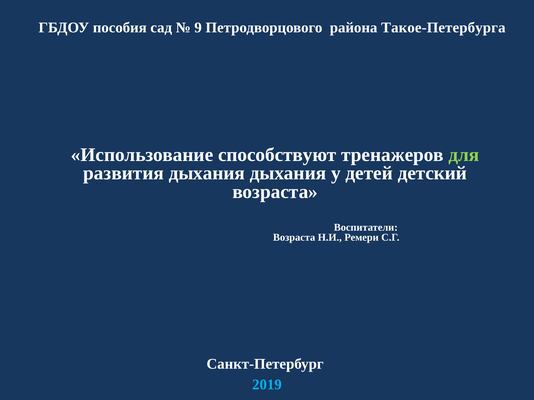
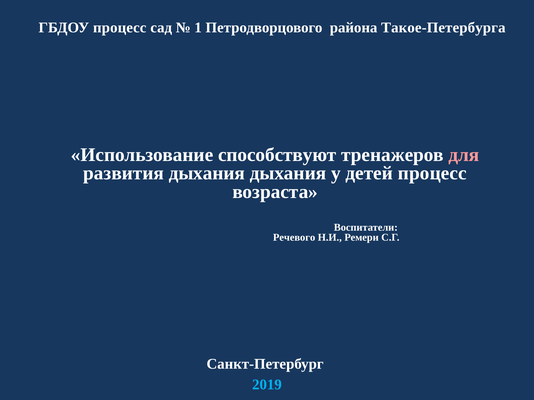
ГБДОУ пособия: пособия -> процесс (120, 28)
9: 9 -> 1 (198, 28)
для colour: light green -> pink (464, 155)
детей детский: детский -> процесс (432, 174)
Возраста: Возраста -> Речевого (294, 238)
